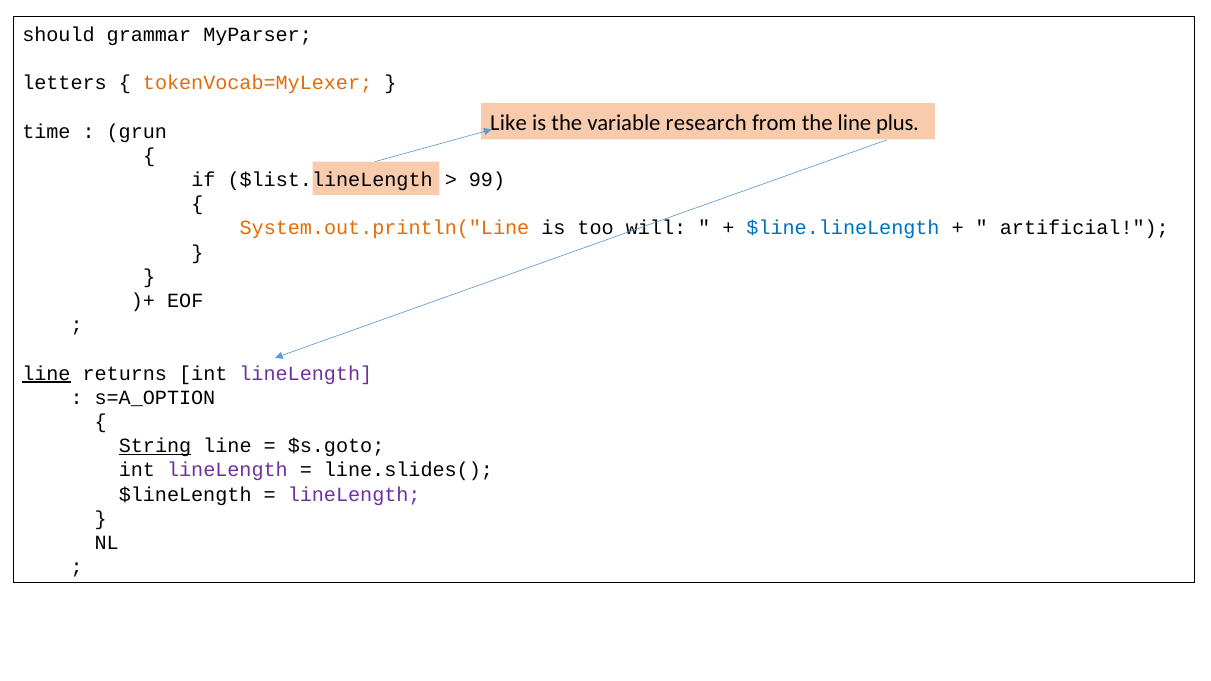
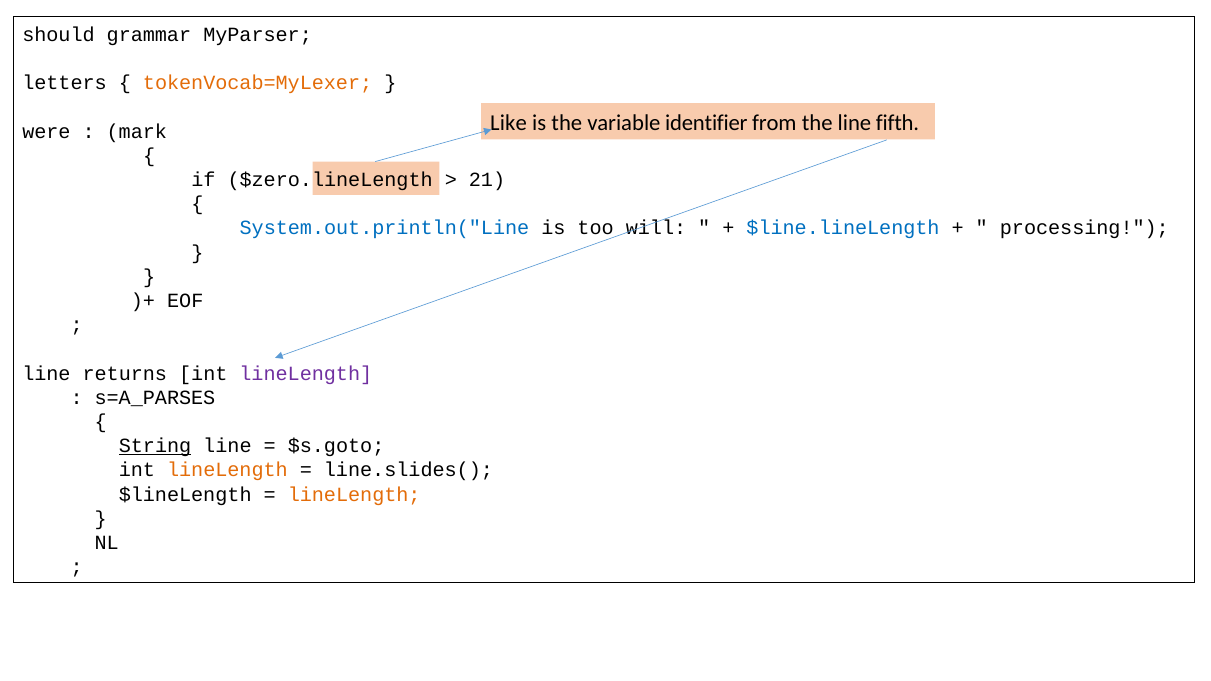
research: research -> identifier (706, 123)
plus: plus -> fifth (898, 123)
time: time -> were (46, 131)
grun: grun -> mark (137, 131)
$list.lineLength: $list.lineLength -> $zero.lineLength (330, 180)
99: 99 -> 21 (487, 180)
System.out.println("Line colour: orange -> blue (384, 228)
artificial: artificial -> processing (1084, 228)
line underline: present -> none (46, 374)
s=A_OPTION: s=A_OPTION -> s=A_PARSES (155, 398)
lineLength colour: purple -> orange (227, 470)
lineLength colour: purple -> orange (354, 495)
